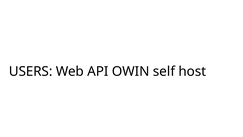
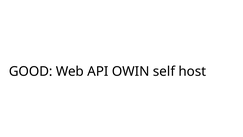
USERS: USERS -> GOOD (31, 71)
